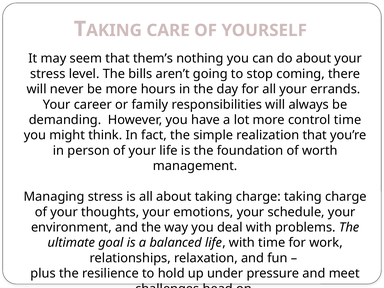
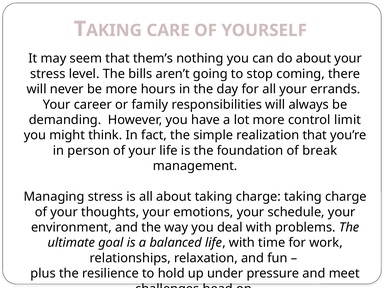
control time: time -> limit (348, 120)
worth: worth -> break (320, 151)
